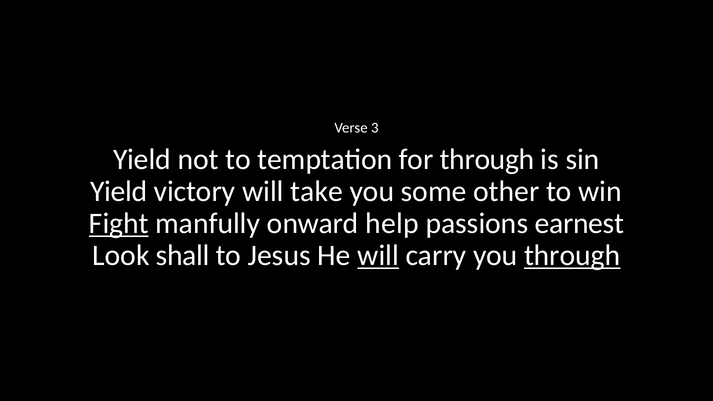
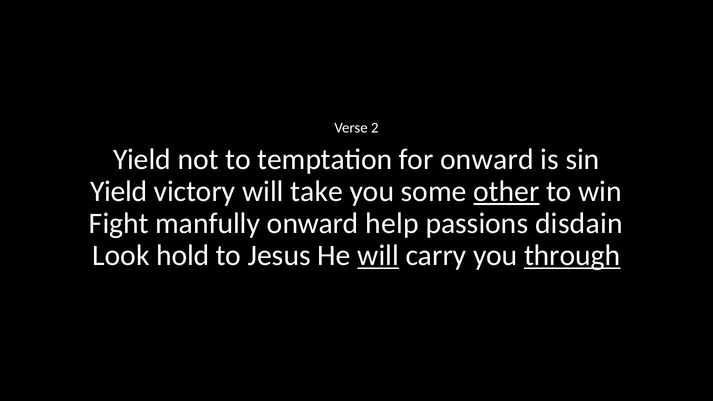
3: 3 -> 2 (375, 128)
for through: through -> onward (487, 159)
other underline: none -> present (506, 191)
Fight underline: present -> none (119, 223)
earnest: earnest -> disdain (579, 223)
shall: shall -> hold (183, 256)
